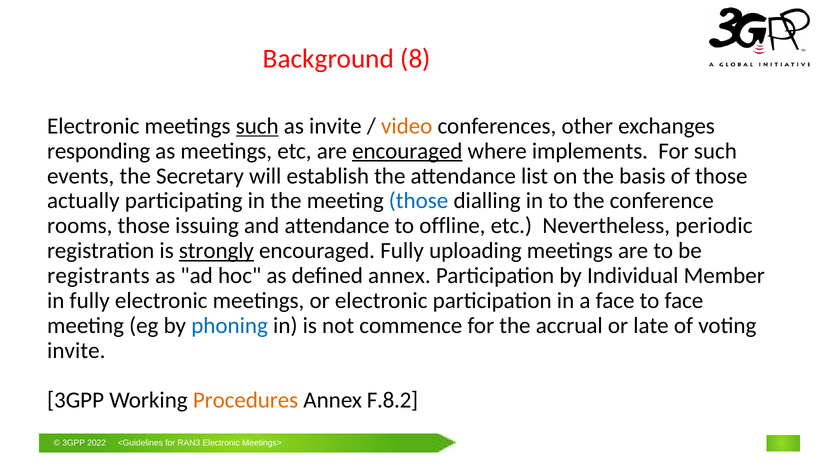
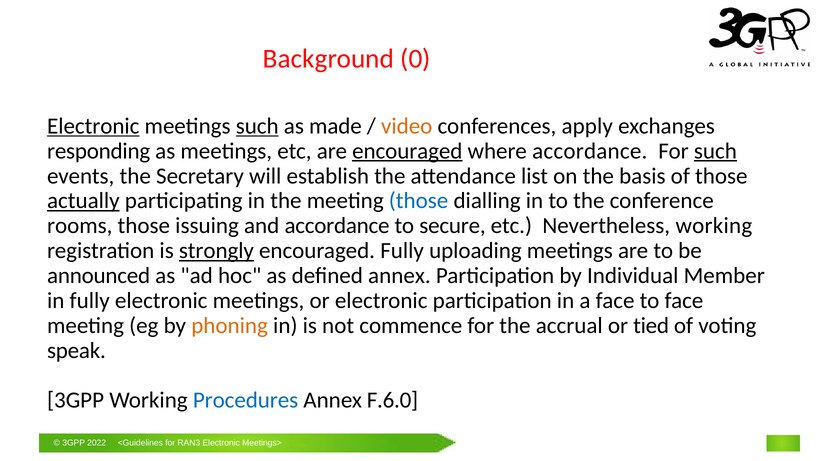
8: 8 -> 0 (416, 59)
Electronic underline: none -> present (93, 126)
as invite: invite -> made (335, 126)
other: other -> apply (587, 126)
where implements: implements -> accordance (590, 151)
such underline: none -> present (715, 151)
actually underline: none -> present (83, 201)
and attendance: attendance -> accordance (337, 226)
offline: offline -> secure (453, 226)
Nevertheless periodic: periodic -> working (714, 226)
registrants: registrants -> announced (99, 275)
phoning colour: blue -> orange (230, 325)
late: late -> tied (651, 325)
invite: invite -> speak (76, 350)
Procedures colour: orange -> blue (246, 400)
F.8.2: F.8.2 -> F.6.0 (392, 400)
